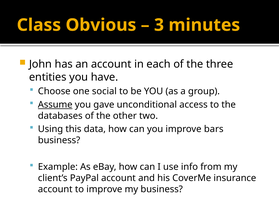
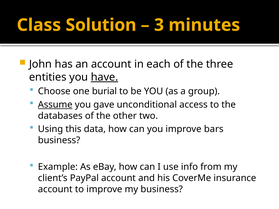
Obvious: Obvious -> Solution (101, 25)
have underline: none -> present (105, 77)
social: social -> burial (104, 91)
